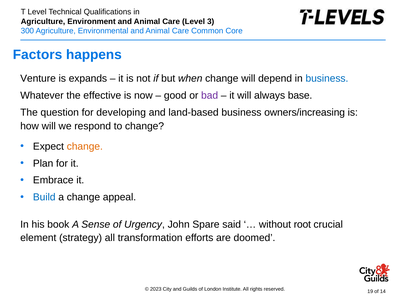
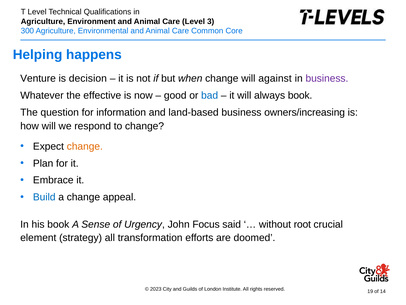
Factors: Factors -> Helping (38, 55)
expands: expands -> decision (88, 78)
depend: depend -> against (275, 78)
business colour: blue -> purple (327, 78)
bad colour: purple -> blue (210, 95)
always base: base -> book (300, 95)
developing: developing -> information (121, 112)
Spare: Spare -> Focus (206, 224)
